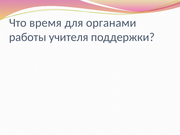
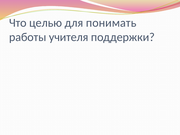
время: время -> целью (46, 23)
органами: органами -> понимать (111, 23)
